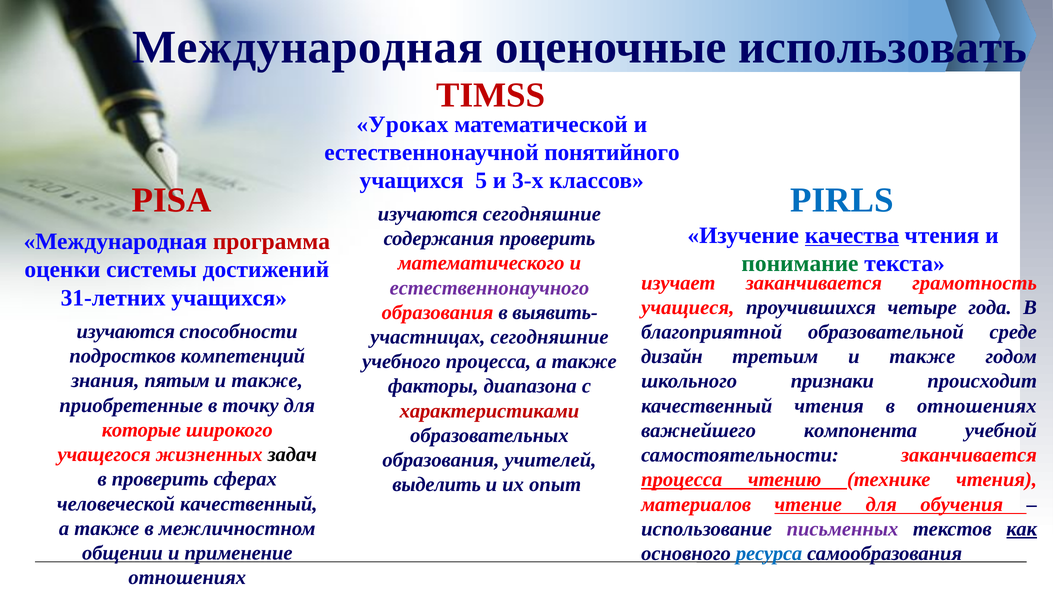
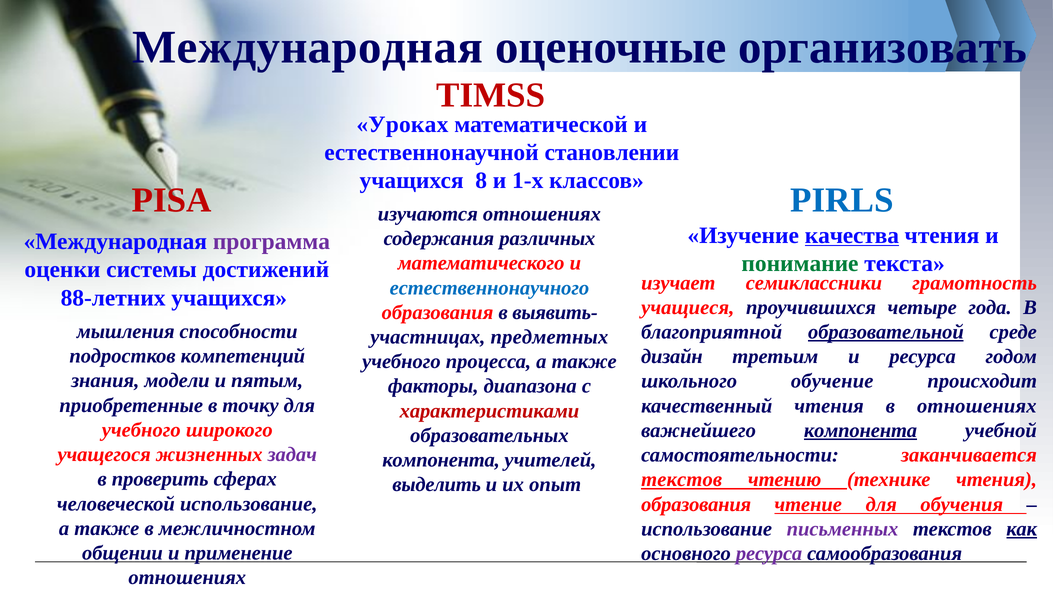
использовать: использовать -> организовать (882, 47)
понятийного: понятийного -> становлении (612, 153)
5: 5 -> 8 (481, 181)
3-х: 3-х -> 1-х (528, 181)
изучаются сегодняшние: сегодняшние -> отношениях (542, 214)
содержания проверить: проверить -> различных (547, 239)
программа colour: red -> purple (271, 242)
изучает заканчивается: заканчивается -> семиклассники (814, 283)
естественнонаучного colour: purple -> blue (489, 288)
31-летних: 31-летних -> 88-летних (113, 298)
изучаются: изучаются -> мышления (126, 332)
образовательной underline: none -> present (886, 332)
участницах сегодняшние: сегодняшние -> предметных (549, 337)
третьим и также: также -> ресурса (923, 357)
пятым: пятым -> модели (177, 381)
также: также -> пятым (267, 381)
признаки: признаки -> обучение (832, 381)
которые: которые -> учебного (141, 430)
компонента underline: none -> present (861, 431)
задач colour: black -> purple (292, 455)
образования: образования -> компонента (441, 460)
процесса: процесса -> текстов (682, 480)
человеческой качественный: качественный -> использование (249, 504)
материалов: материалов -> образования (696, 505)
ресурса colour: blue -> purple (769, 554)
